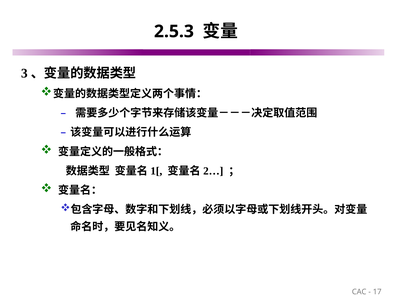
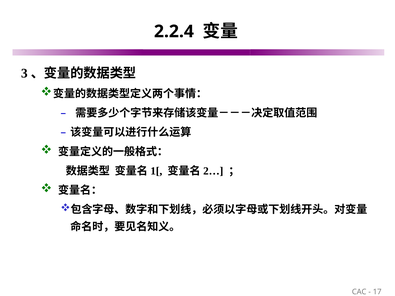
2.5.3: 2.5.3 -> 2.2.4 (174, 31)
